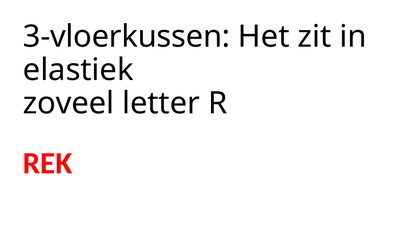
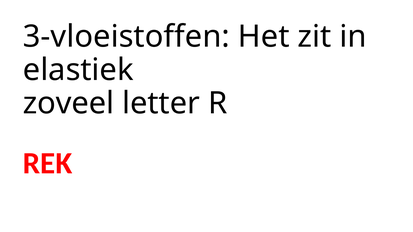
3-vloerkussen: 3-vloerkussen -> 3-vloeistoffen (126, 37)
